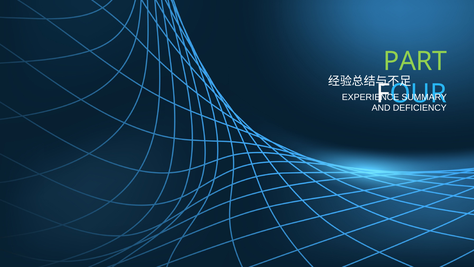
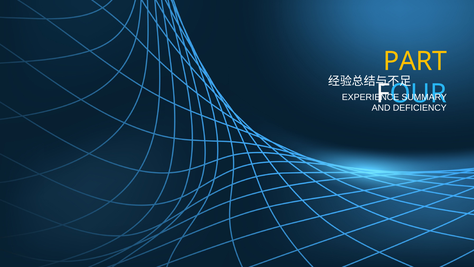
PART colour: light green -> yellow (415, 61)
